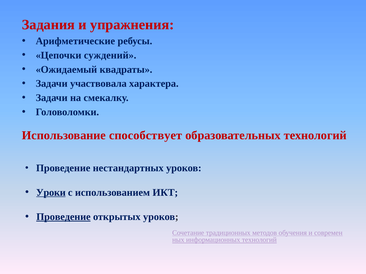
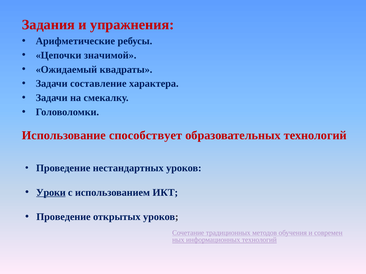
суждений: суждений -> значимой (110, 55)
участвовала: участвовала -> составление (98, 84)
Проведение underline: present -> none (63, 217)
